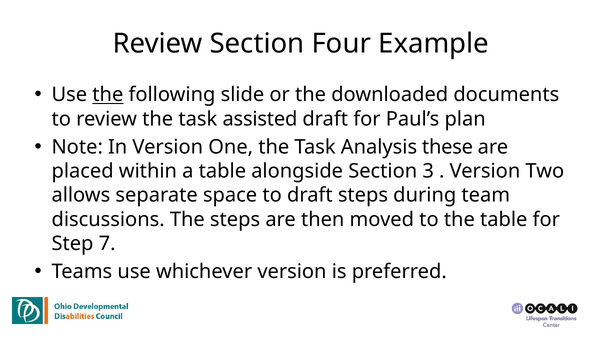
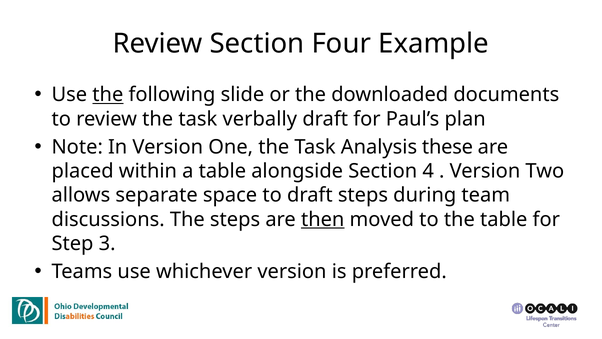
assisted: assisted -> verbally (260, 119)
3: 3 -> 4 (428, 171)
then underline: none -> present (323, 219)
7: 7 -> 3 (107, 243)
